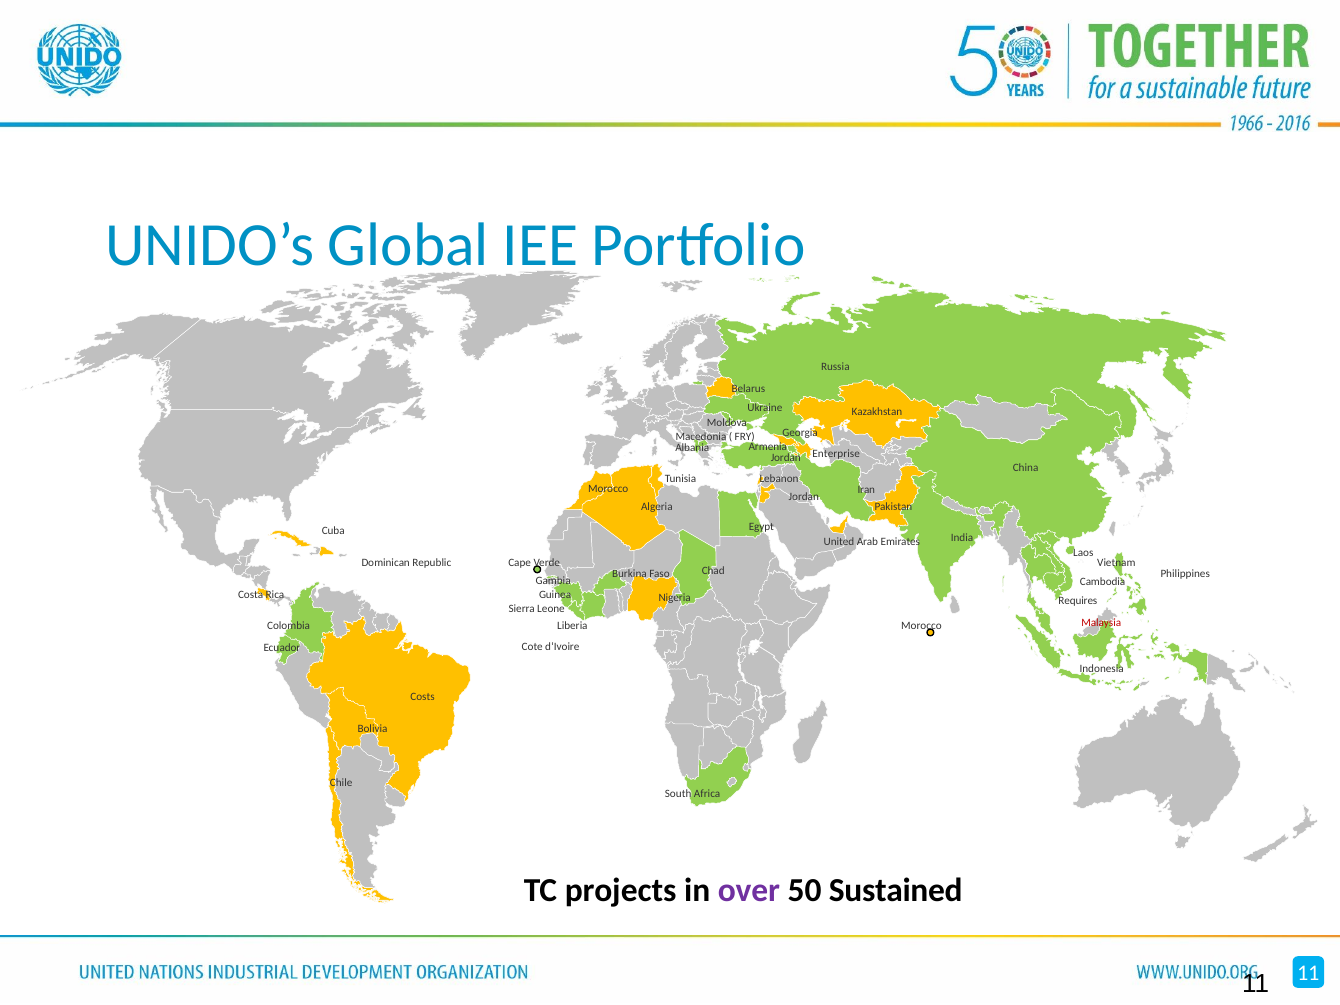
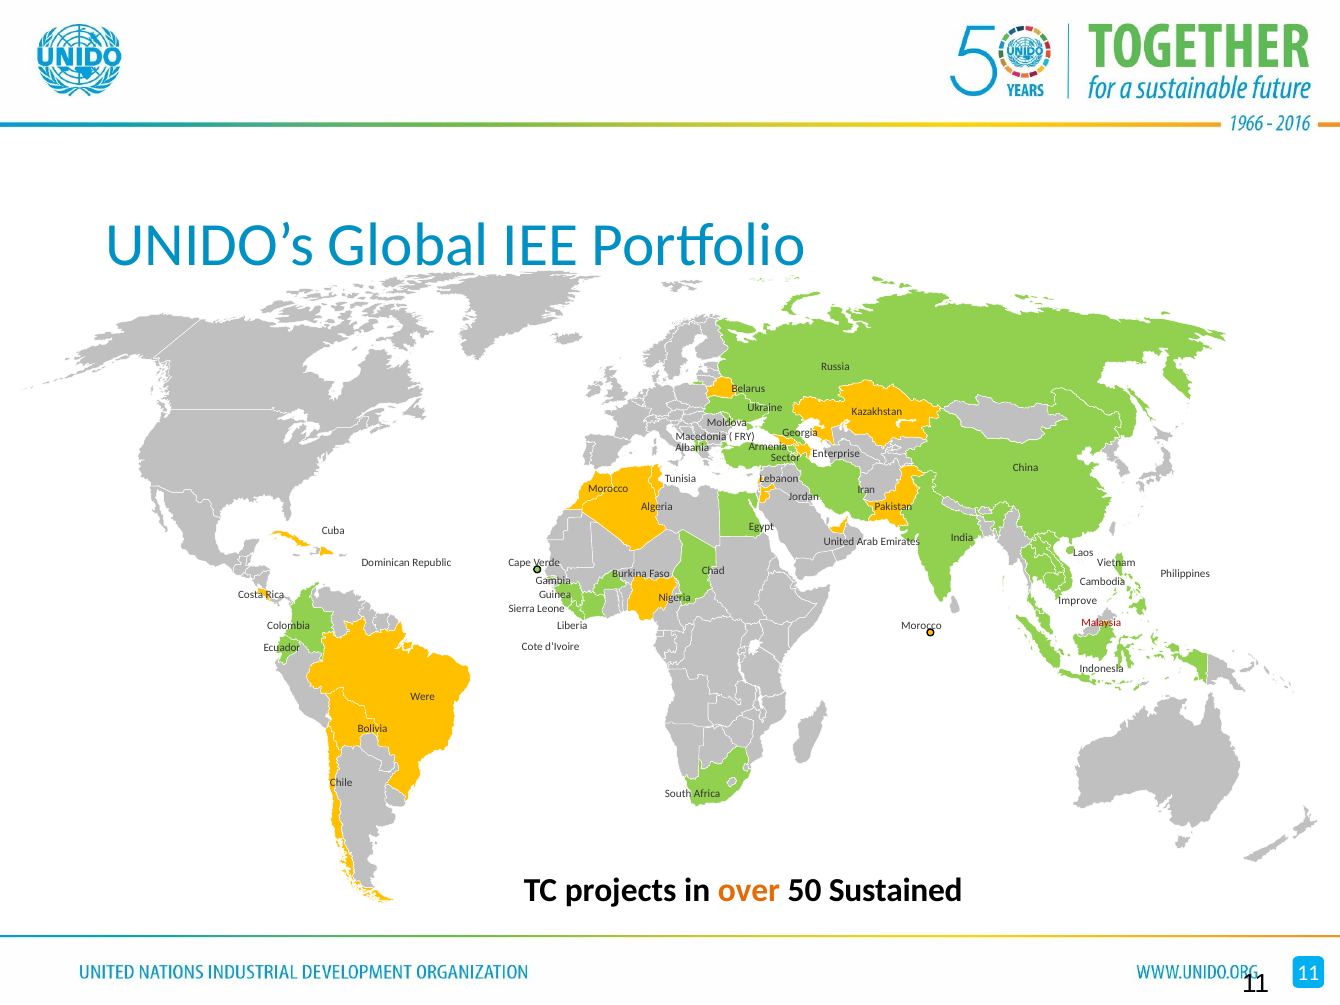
Jordan: Jordan -> Sector (786, 458)
Requires: Requires -> Improve (1078, 601)
Costs: Costs -> Were (423, 697)
over colour: purple -> orange (749, 890)
